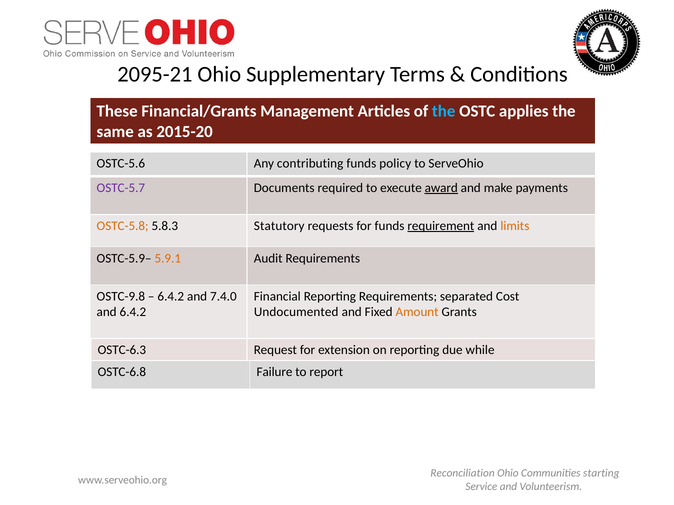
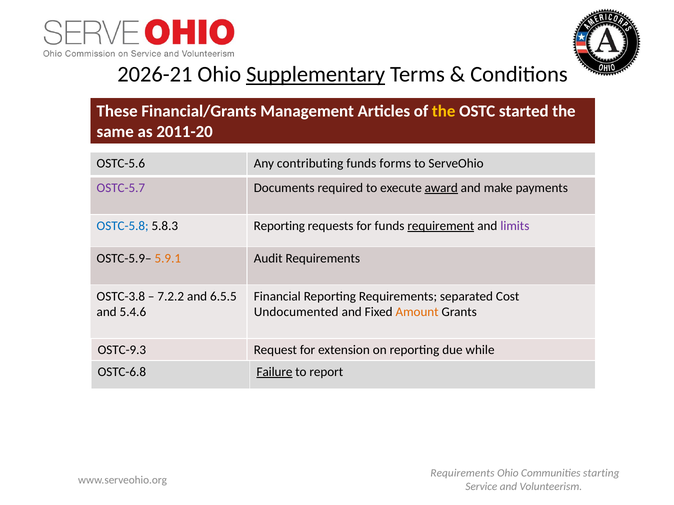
2095-21: 2095-21 -> 2026-21 (155, 75)
Supplementary underline: none -> present (316, 75)
the colour: light blue -> yellow (444, 111)
applies: applies -> started (524, 111)
2015-20: 2015-20 -> 2011-20 (185, 132)
policy: policy -> forms (395, 164)
OSTC-5.8 colour: orange -> blue (123, 226)
5.8.3 Statutory: Statutory -> Reporting (279, 226)
limits colour: orange -> purple (515, 226)
OSTC-9.8: OSTC-9.8 -> OSTC-3.8 (121, 297)
6.4.2: 6.4.2 -> 7.2.2 (171, 297)
7.4.0: 7.4.0 -> 6.5.5 (223, 297)
and 6.4.2: 6.4.2 -> 5.4.6 (133, 312)
OSTC-6.3: OSTC-6.3 -> OSTC-9.3 (122, 350)
Failure underline: none -> present (275, 372)
Reconciliation: Reconciliation -> Requirements (462, 474)
